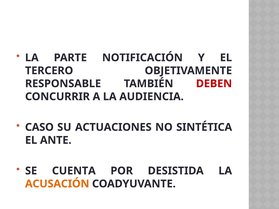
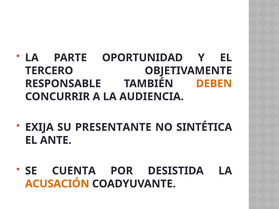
NOTIFICACIÓN: NOTIFICACIÓN -> OPORTUNIDAD (142, 58)
DEBEN colour: red -> orange (214, 84)
CASO: CASO -> EXIJA (39, 127)
ACTUACIONES: ACTUACIONES -> PRESENTANTE (113, 127)
